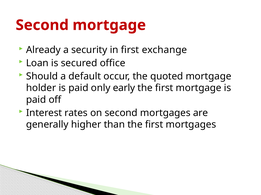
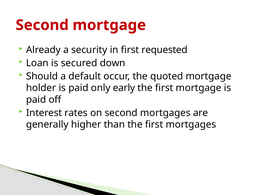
exchange: exchange -> requested (165, 50)
office: office -> down (113, 63)
